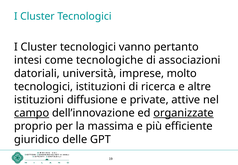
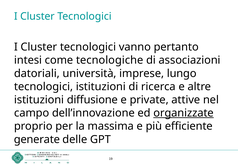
molto: molto -> lungo (182, 73)
campo underline: present -> none (32, 113)
giuridico: giuridico -> generate (37, 139)
